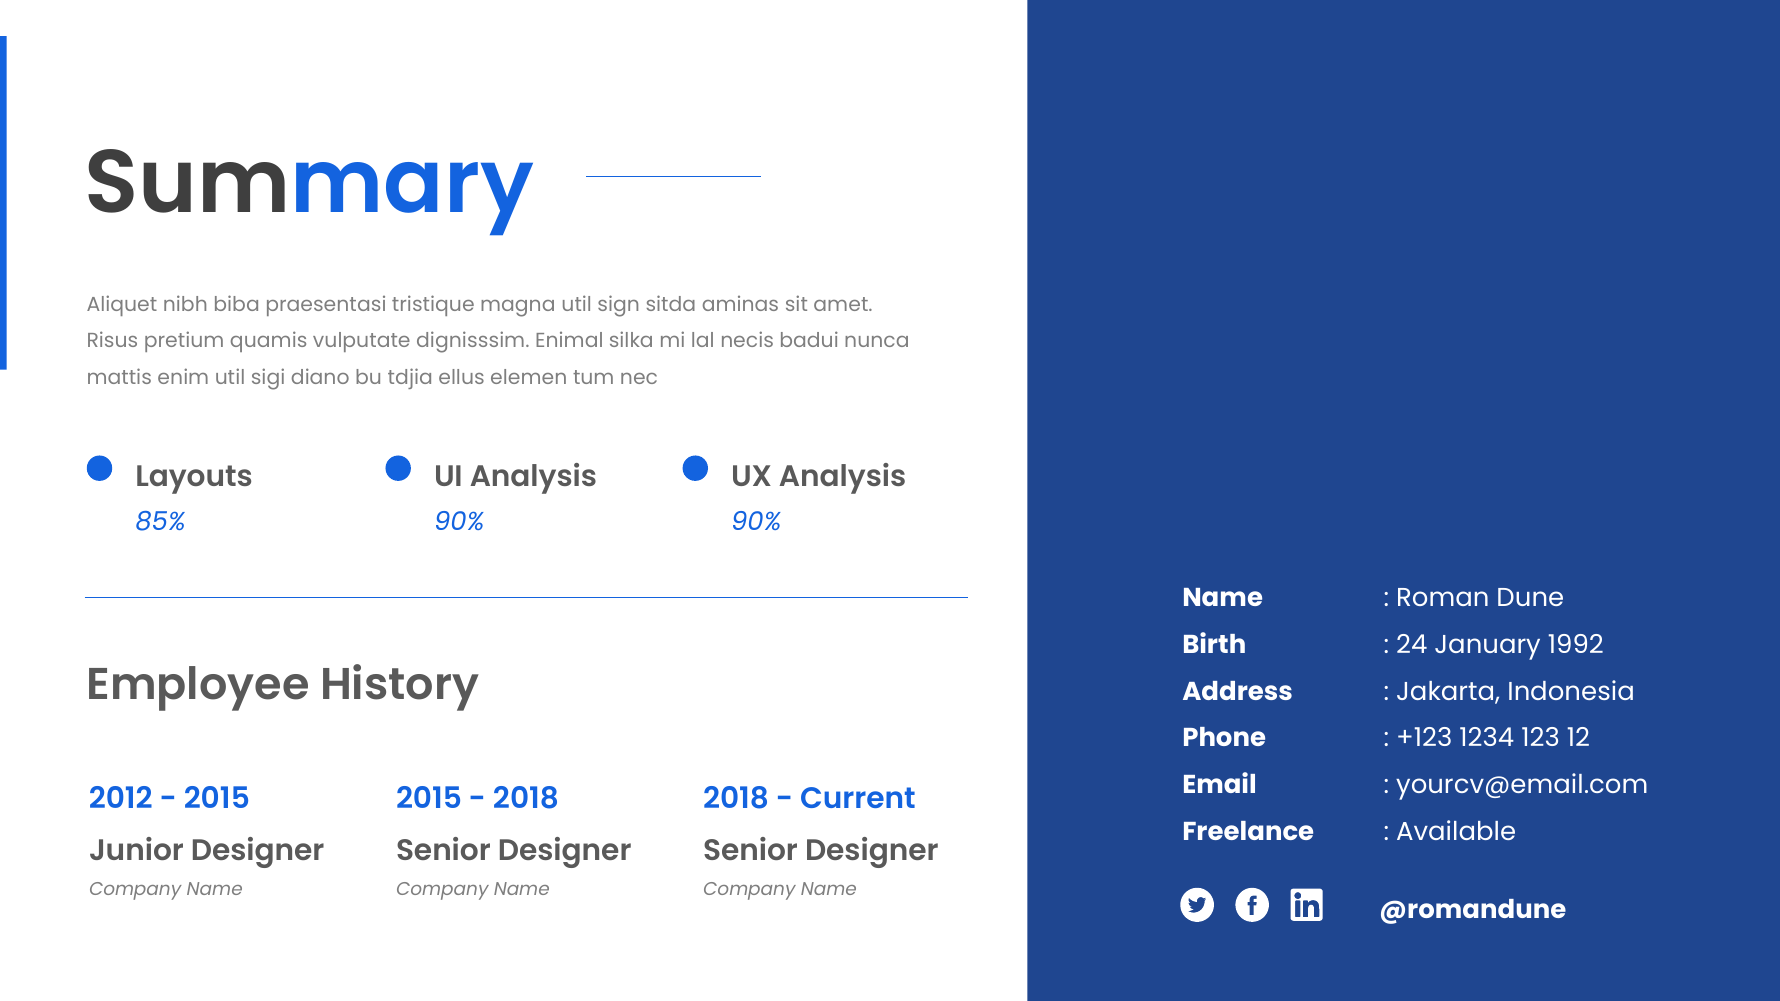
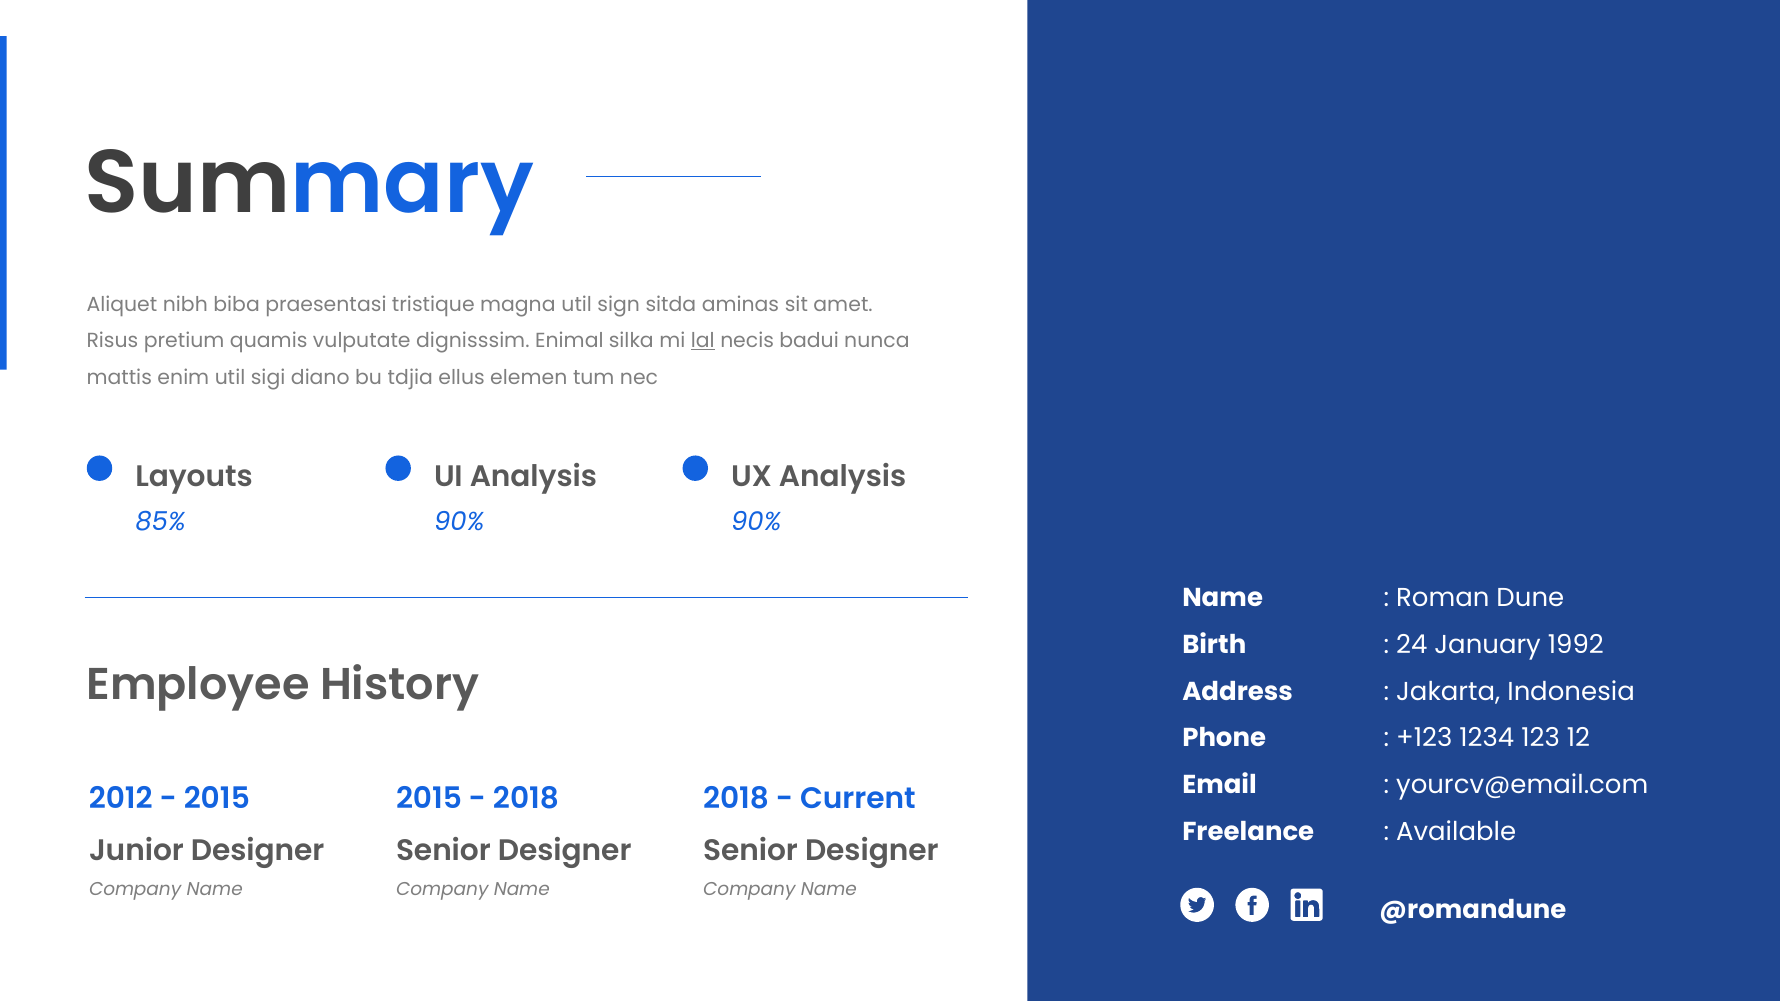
lal underline: none -> present (703, 341)
